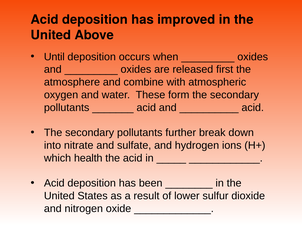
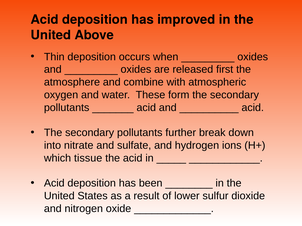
Until: Until -> Thin (54, 57)
health: health -> tissue (88, 158)
